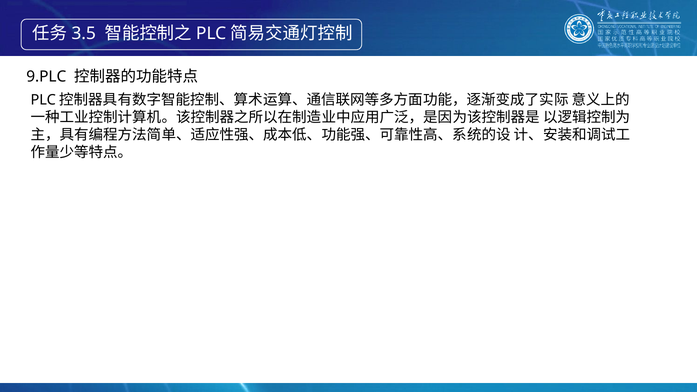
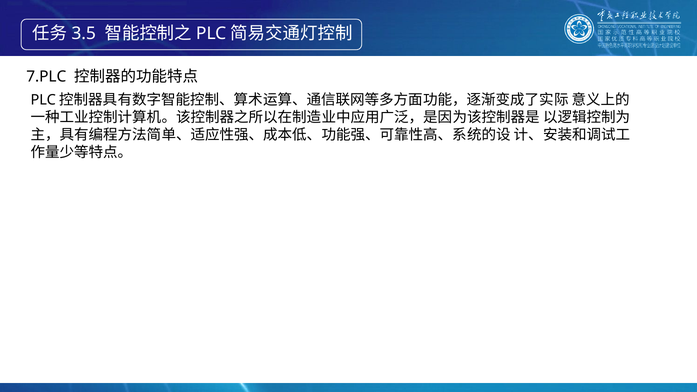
9.PLC: 9.PLC -> 7.PLC (46, 77)
